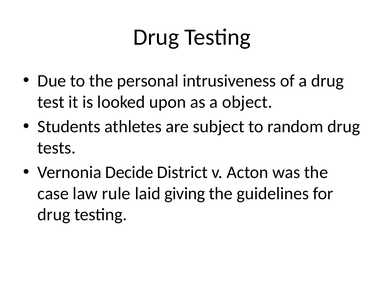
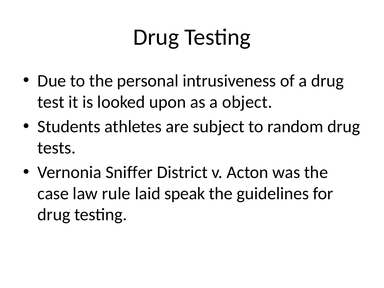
Decide: Decide -> Sniffer (129, 172)
giving: giving -> speak (185, 194)
